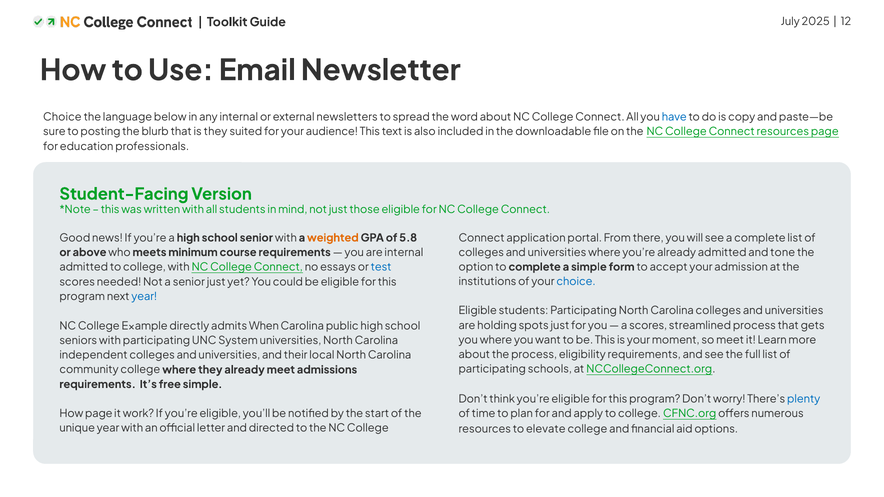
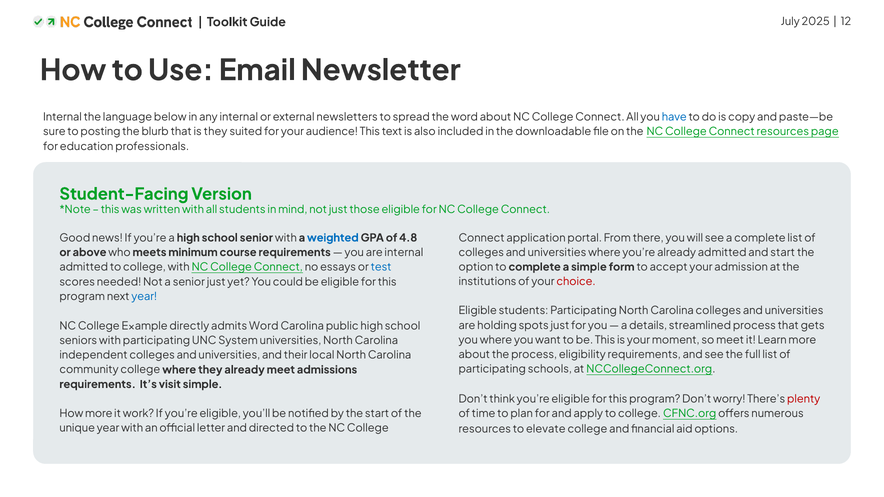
Choice: Choice -> Internal (62, 117)
weighted colour: orange -> blue (333, 238)
5.8: 5.8 -> 4.8 (408, 238)
and tone: tone -> start (783, 253)
choice colour: blue -> red (576, 282)
a scores: scores -> details (648, 326)
admits When: When -> Word (264, 326)
free: free -> visit (170, 385)
plenty colour: blue -> red (804, 399)
How page: page -> more (99, 414)
